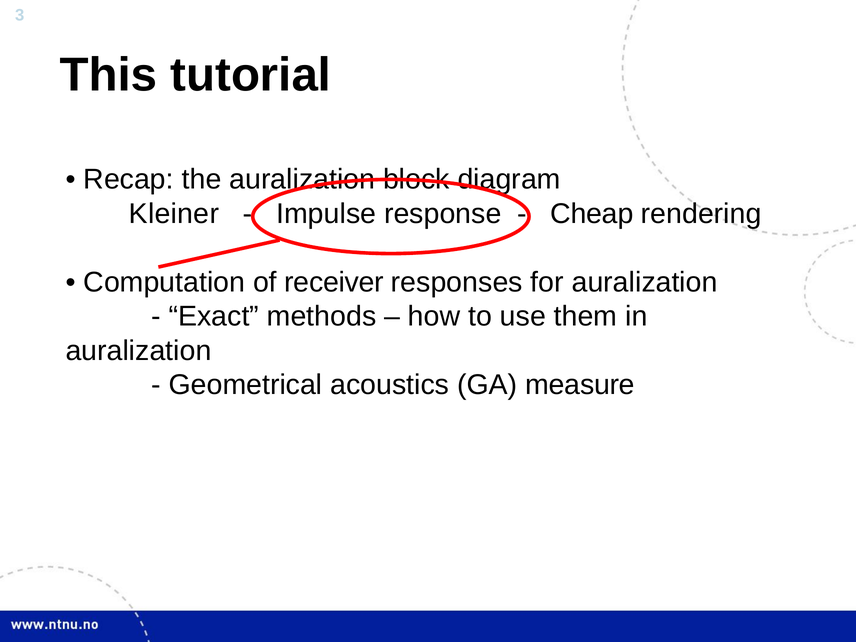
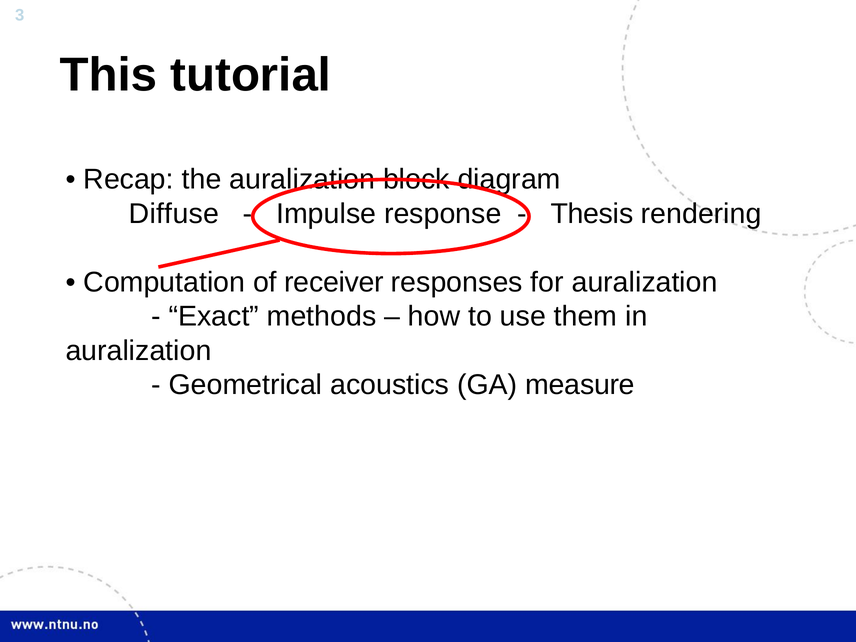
Kleiner: Kleiner -> Diffuse (174, 214)
Cheap: Cheap -> Thesis (592, 214)
